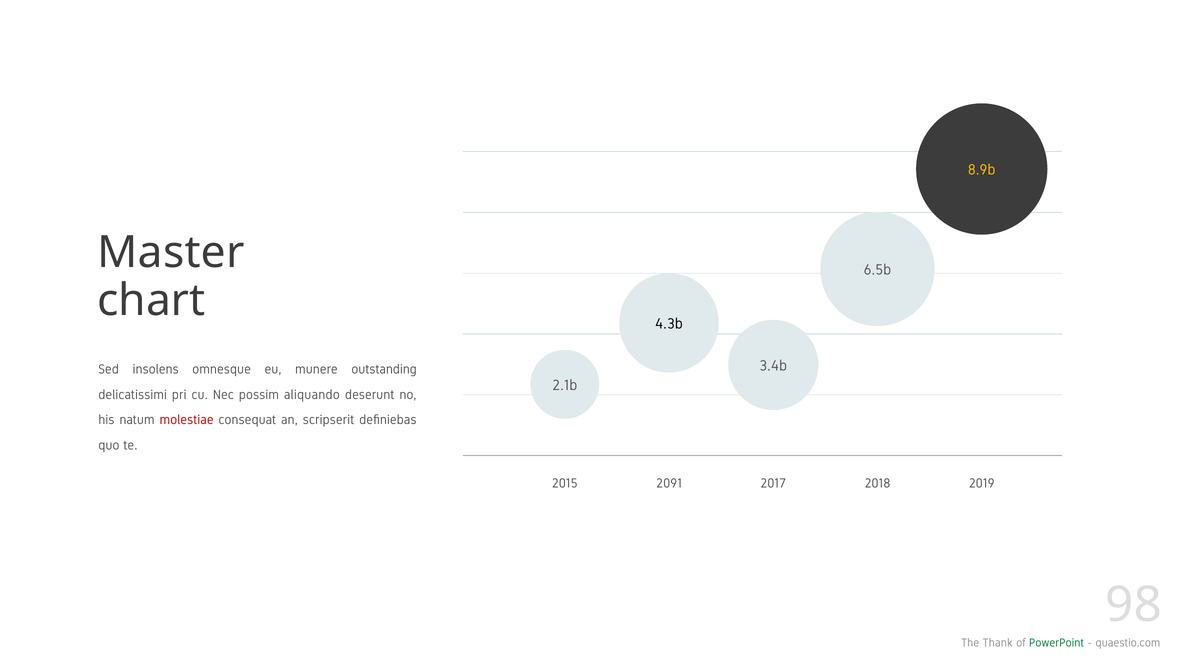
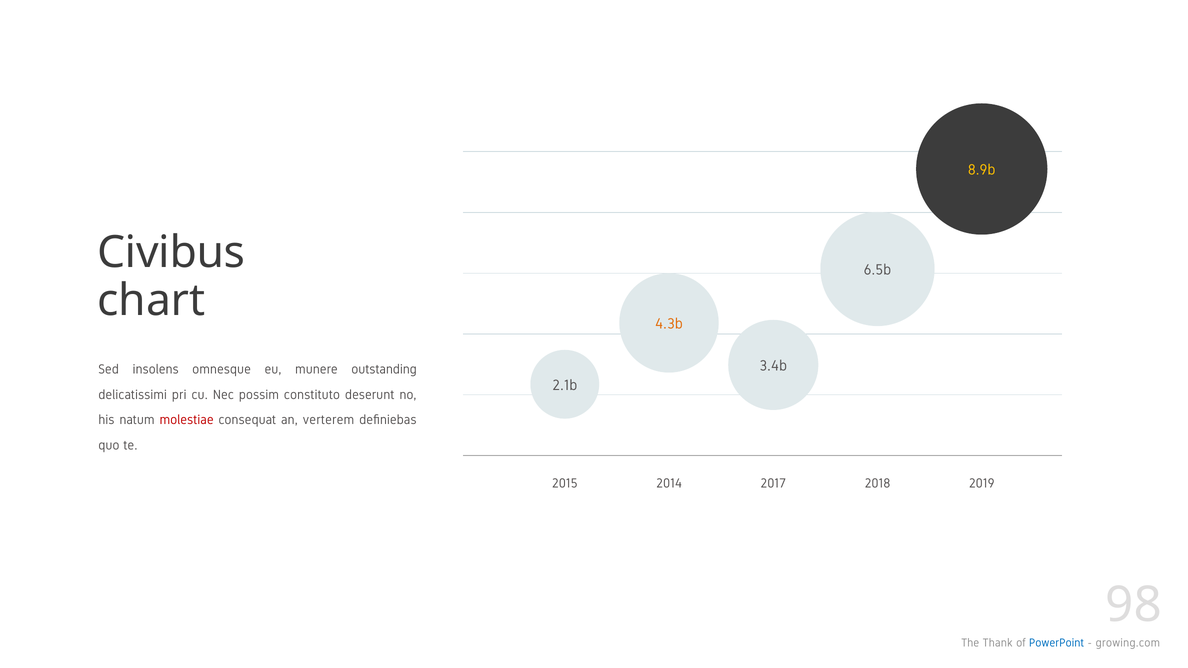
Master: Master -> Civibus (171, 252)
4.3b colour: black -> orange (669, 324)
aliquando: aliquando -> constituto (312, 395)
scripserit: scripserit -> verterem (328, 420)
2091: 2091 -> 2014 (669, 483)
PowerPoint colour: green -> blue (1057, 643)
quaestio.com: quaestio.com -> growing.com (1128, 643)
